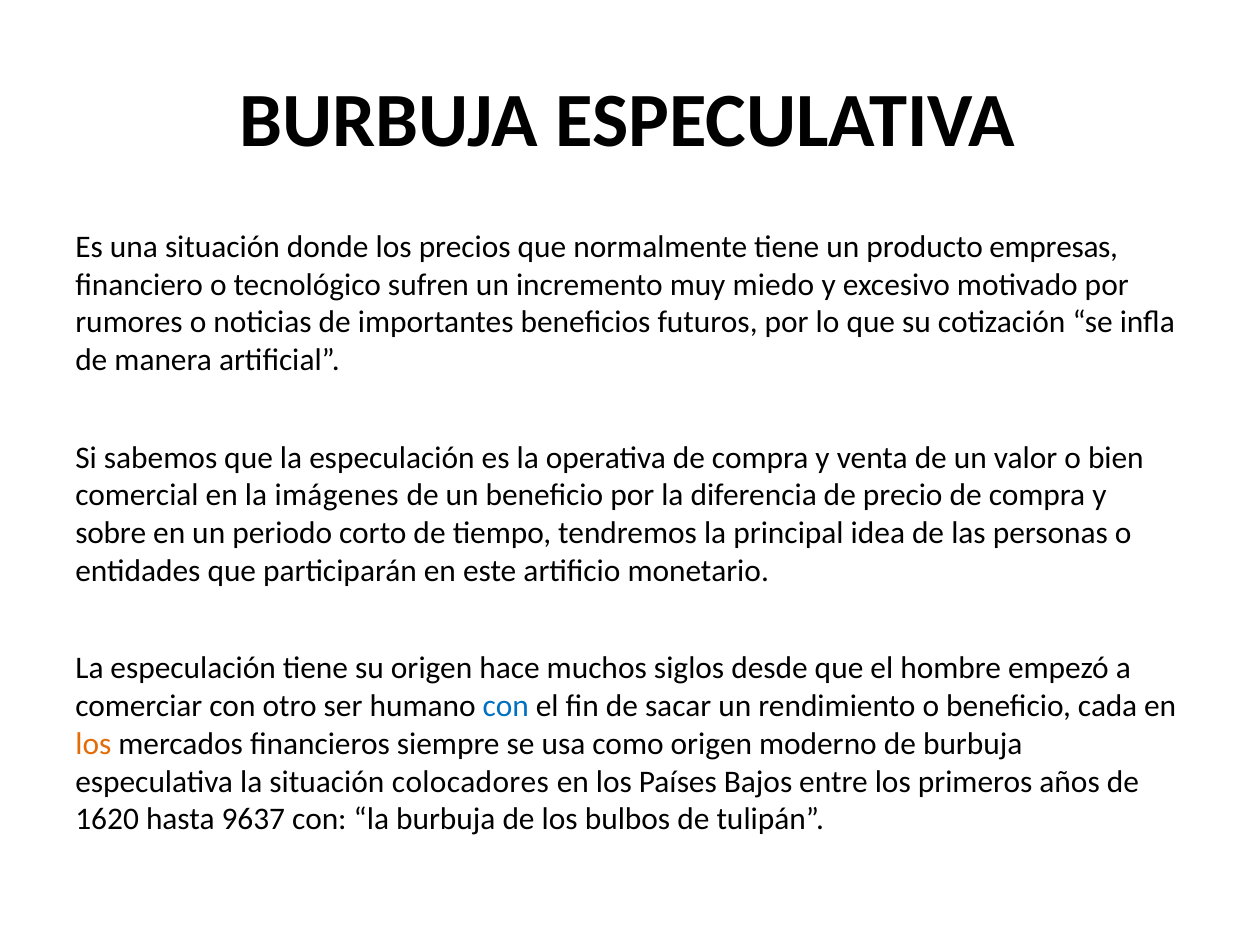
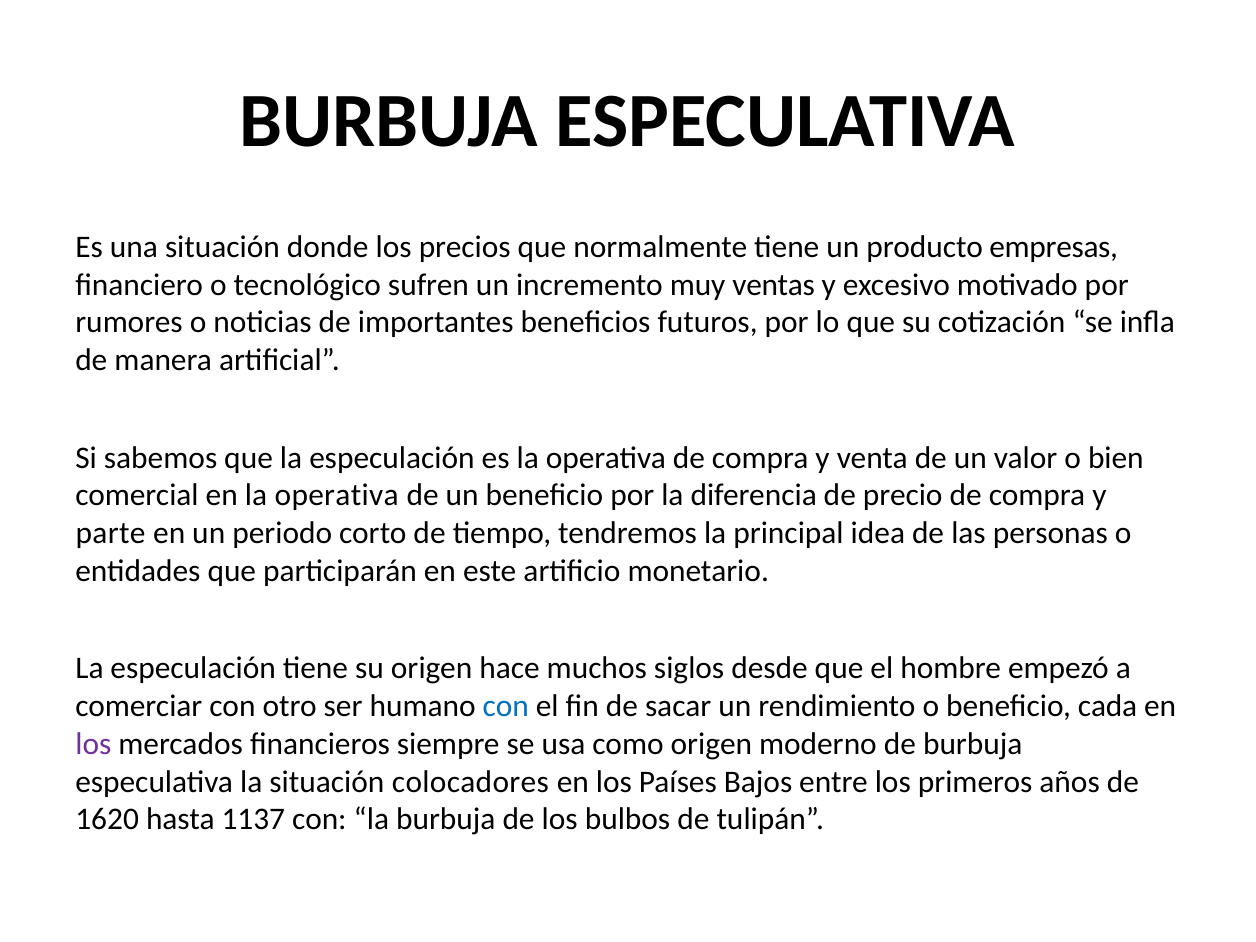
miedo: miedo -> ventas (774, 285)
en la imágenes: imágenes -> operativa (337, 496)
sobre: sobre -> parte (111, 533)
los colour: orange -> purple (93, 744)
9637: 9637 -> 1137 (253, 819)
